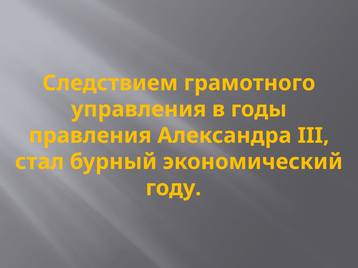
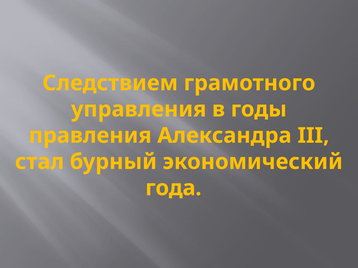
году: году -> года (173, 188)
